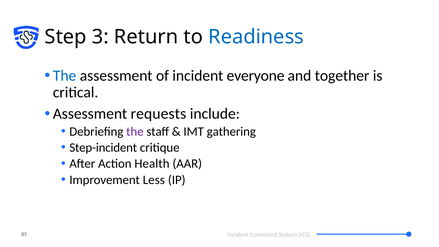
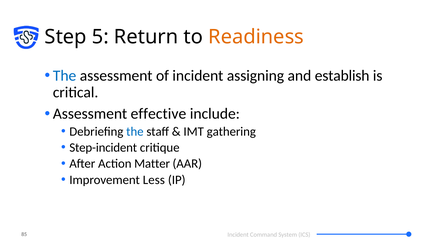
3: 3 -> 5 (100, 37)
Readiness colour: blue -> orange (256, 37)
everyone: everyone -> assigning (255, 76)
together: together -> establish (342, 76)
requests: requests -> effective (158, 114)
the colour: purple -> blue (135, 131)
Health: Health -> Matter (152, 164)
